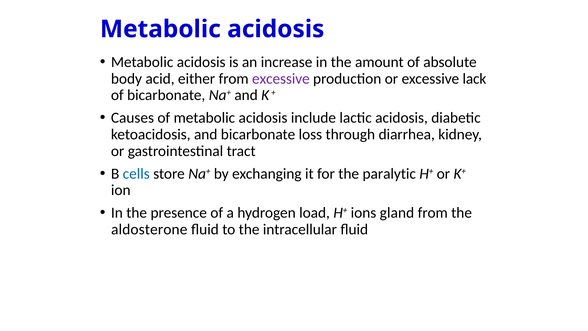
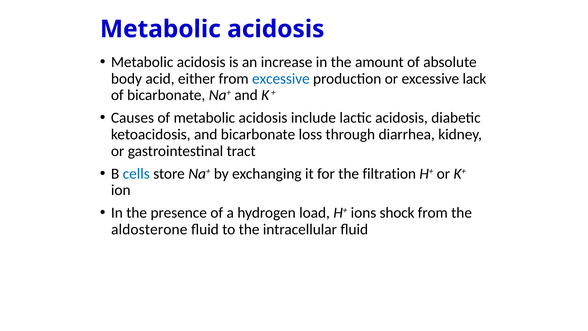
excessive colour: purple -> blue (281, 79)
paralytic: paralytic -> filtration (389, 173)
gland: gland -> shock (397, 213)
